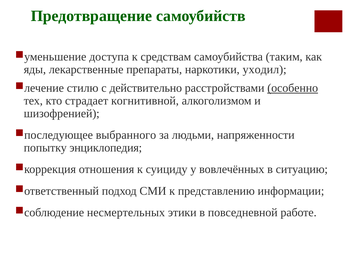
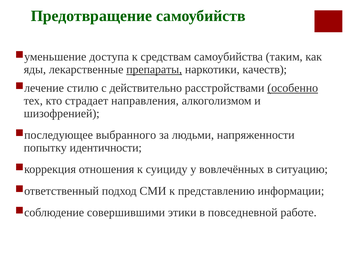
препараты underline: none -> present (154, 69)
уходил: уходил -> качеств (265, 69)
когнитивной: когнитивной -> направления (145, 101)
энциклопедия: энциклопедия -> идентичности (106, 148)
несмертельных: несмертельных -> совершившими (126, 212)
